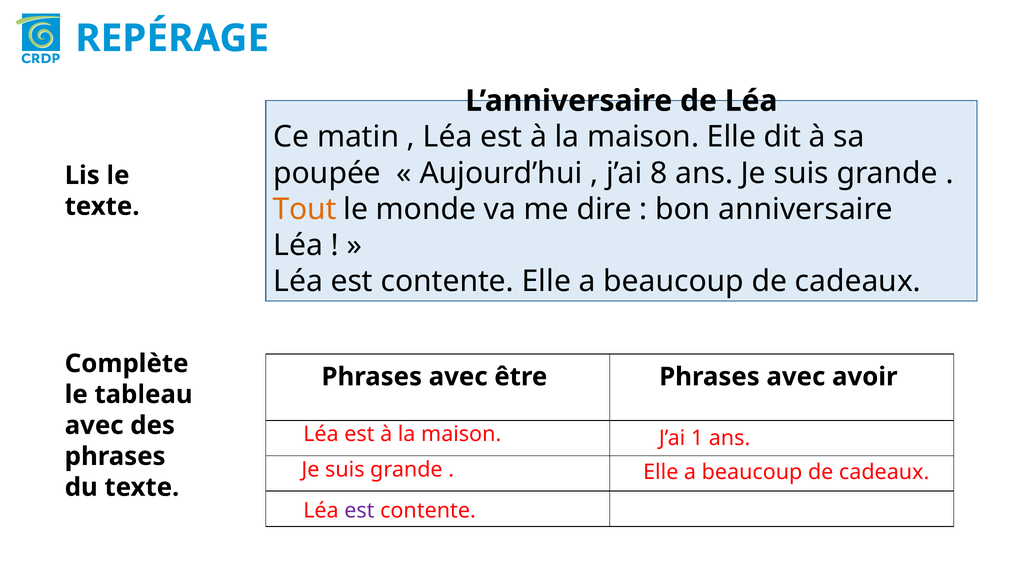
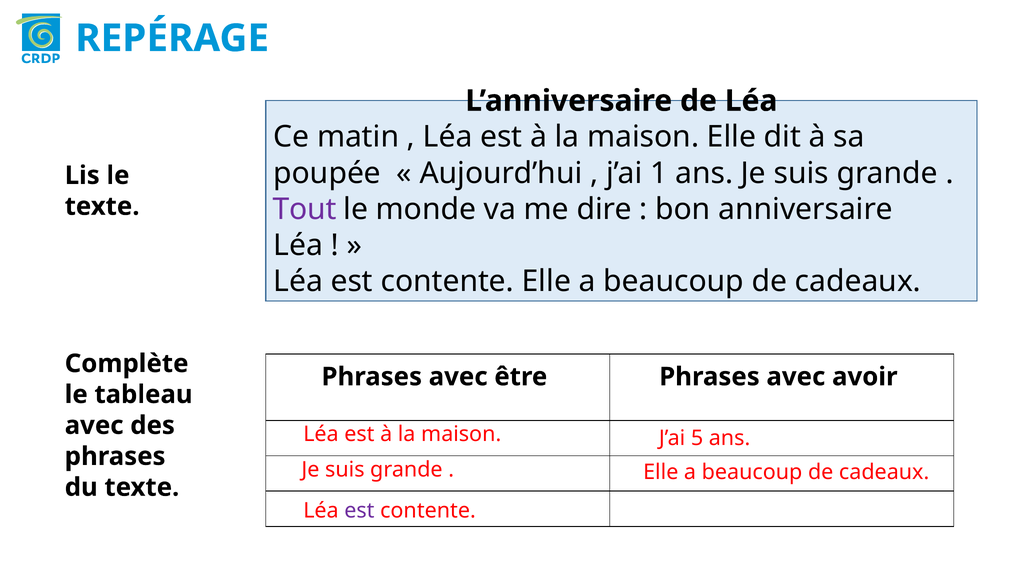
8: 8 -> 1 (659, 173)
Tout colour: orange -> purple (305, 209)
1: 1 -> 5 (697, 438)
